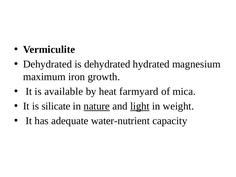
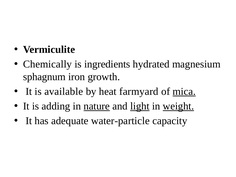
Dehydrated: Dehydrated -> Chemically (47, 64)
is dehydrated: dehydrated -> ingredients (107, 64)
maximum: maximum -> sphagnum (44, 77)
mica underline: none -> present (184, 91)
silicate: silicate -> adding (56, 106)
weight underline: none -> present (178, 106)
water-nutrient: water-nutrient -> water-particle (120, 121)
